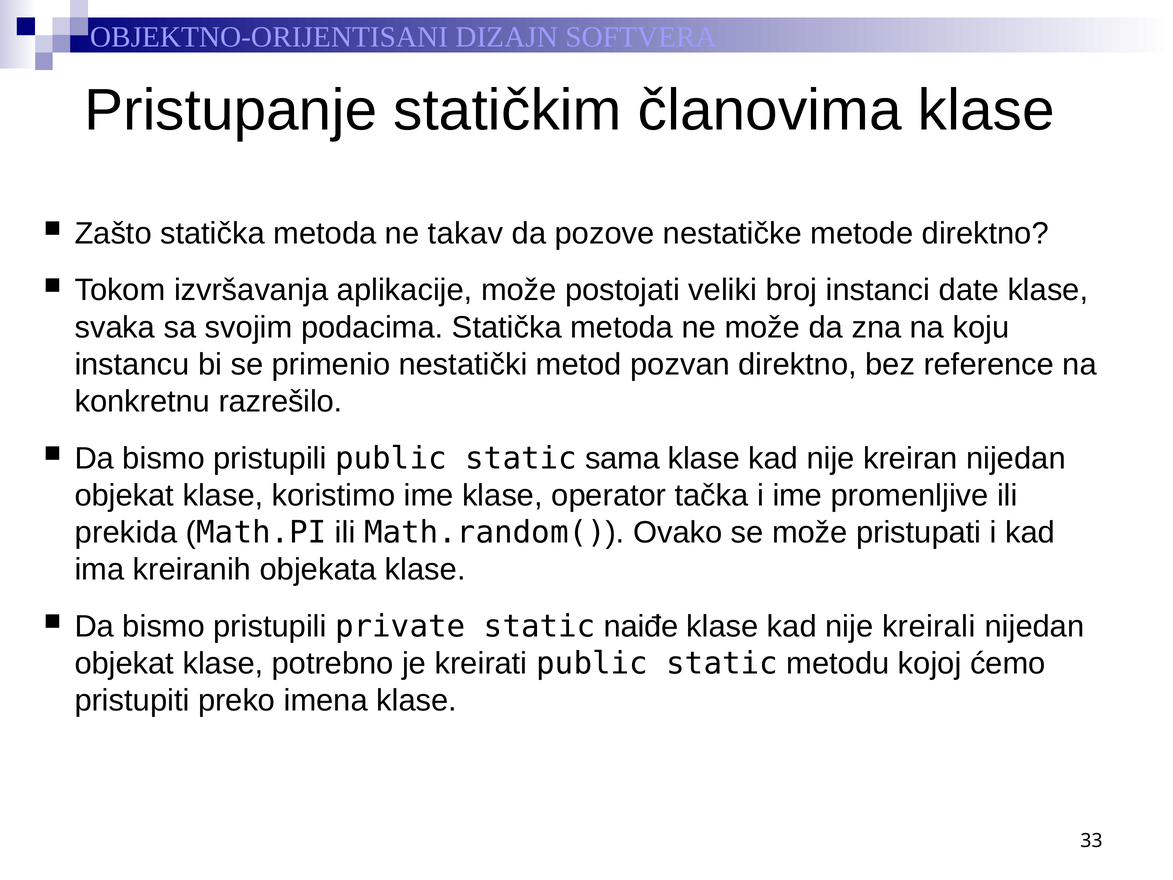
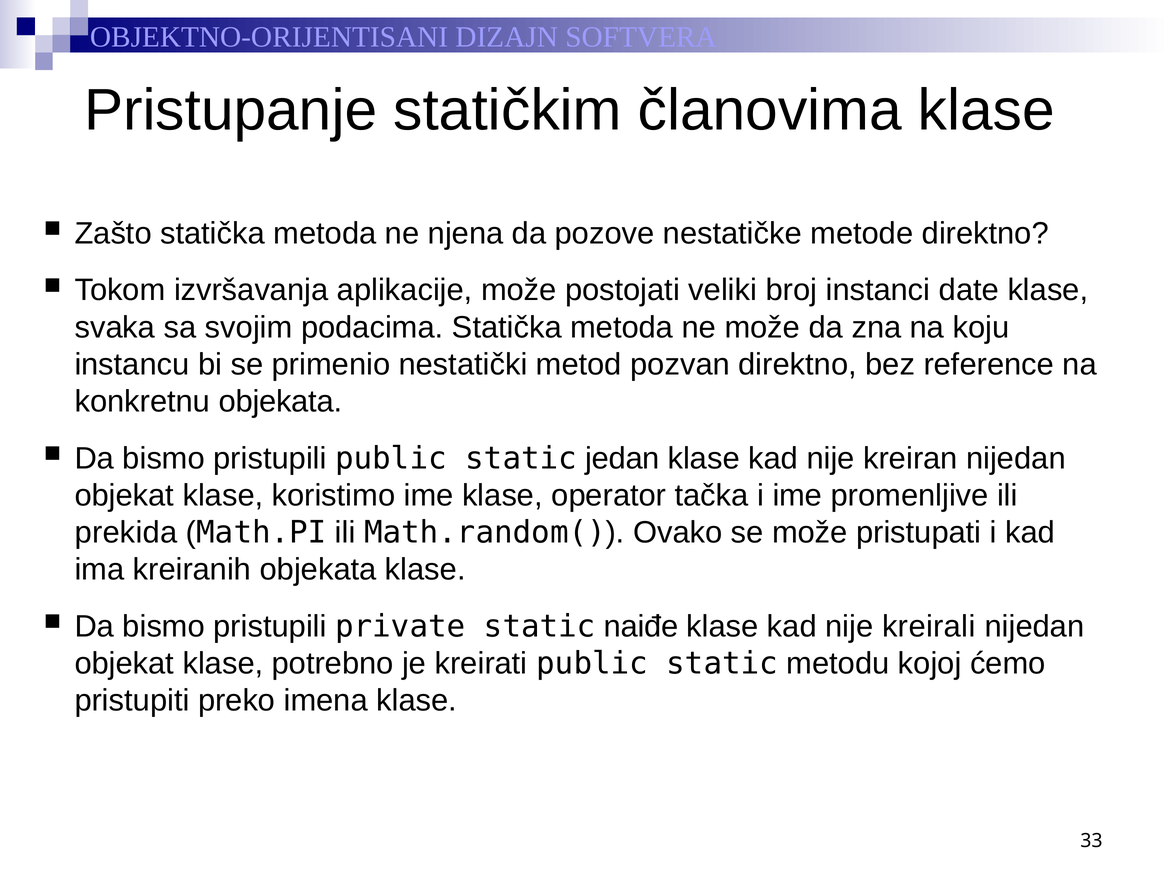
takav: takav -> njena (466, 233)
konkretnu razrešilo: razrešilo -> objekata (281, 402)
sama: sama -> jedan (622, 458)
